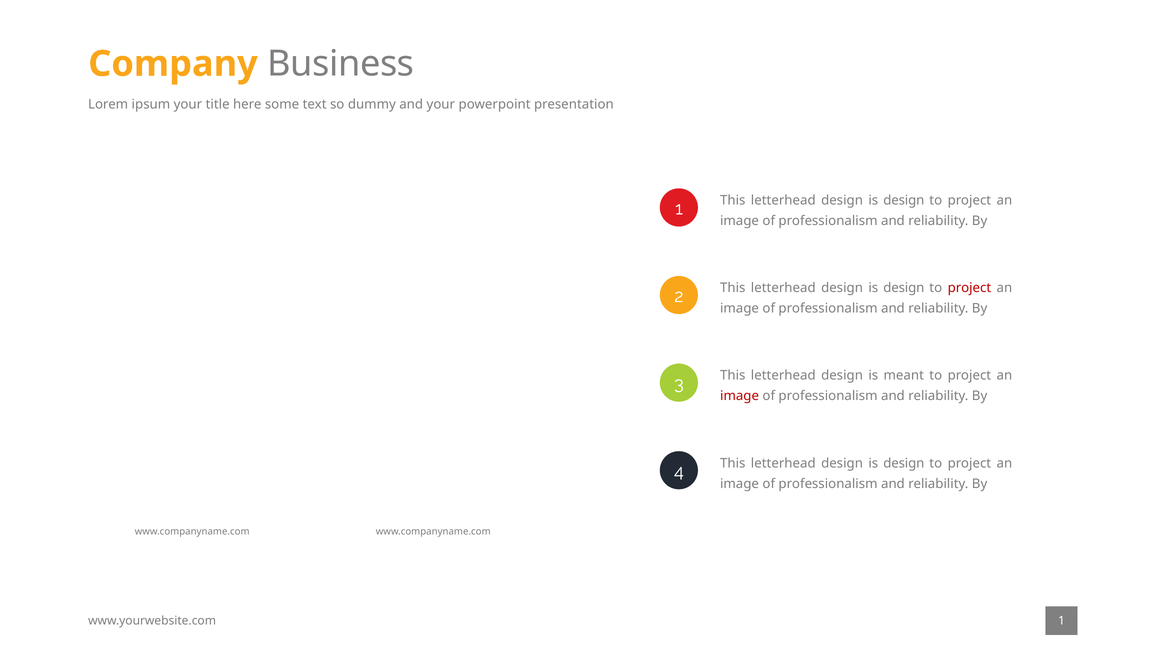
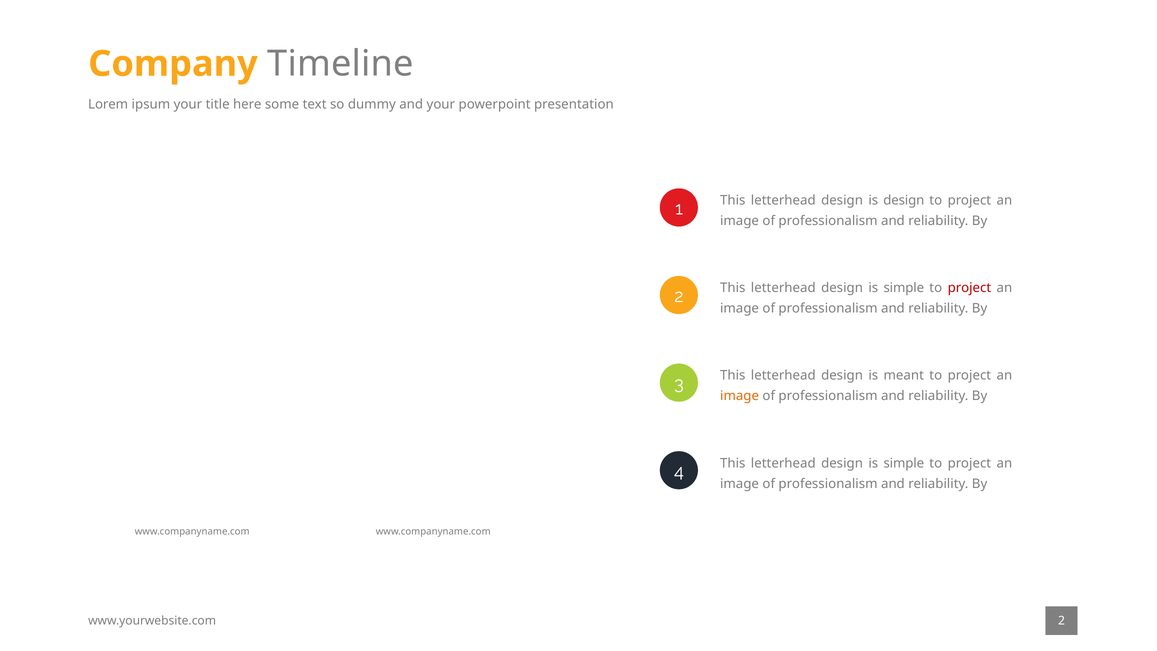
Business: Business -> Timeline (340, 64)
design: design -> simple (904, 288)
image colour: red -> orange (740, 396)
design: design -> simple (904, 463)
www.yourwebsite.com 1: 1 -> 2 (1061, 620)
